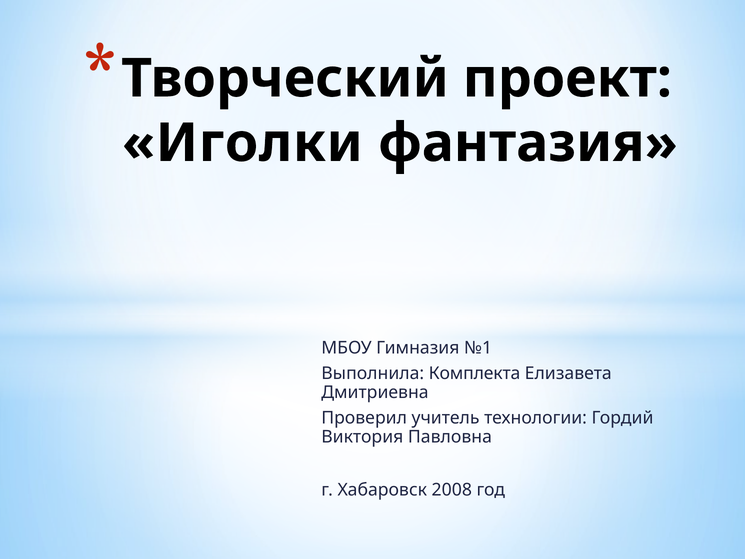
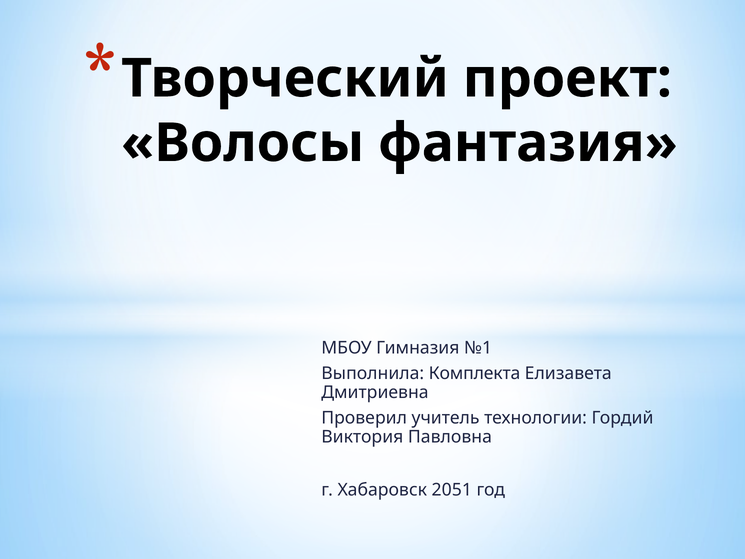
Иголки: Иголки -> Волосы (243, 143)
2008: 2008 -> 2051 (452, 490)
